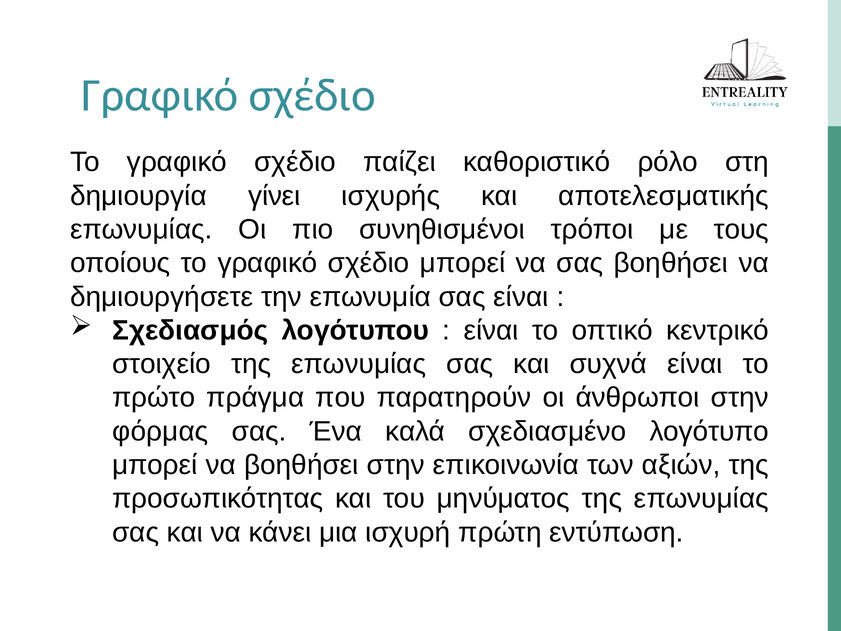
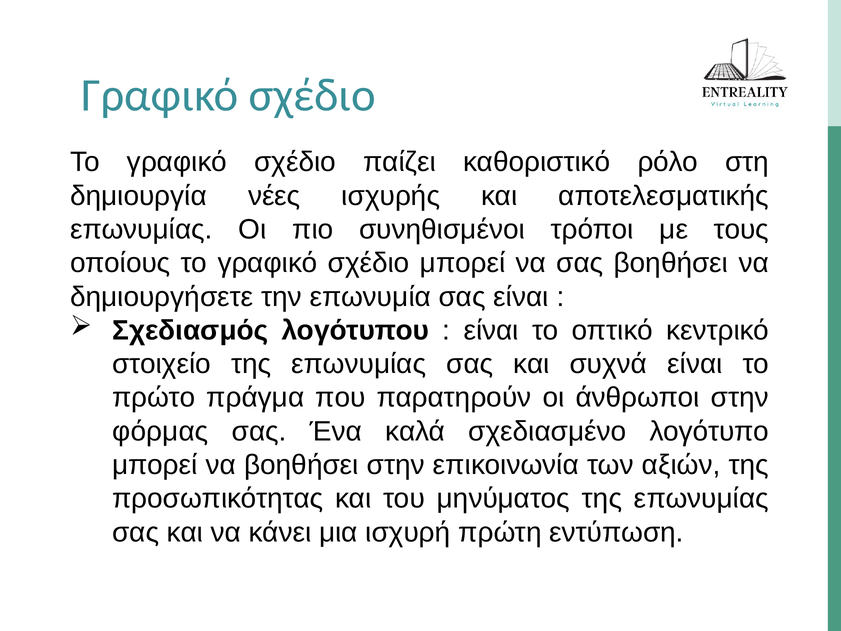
γίνει: γίνει -> νέες (274, 196)
